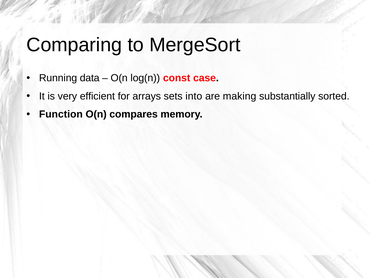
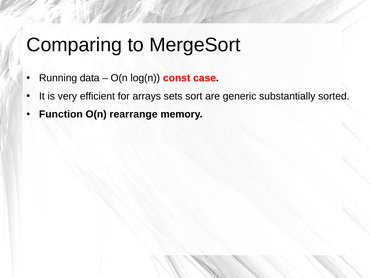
into: into -> sort (194, 96)
making: making -> generic (240, 96)
compares: compares -> rearrange (134, 114)
